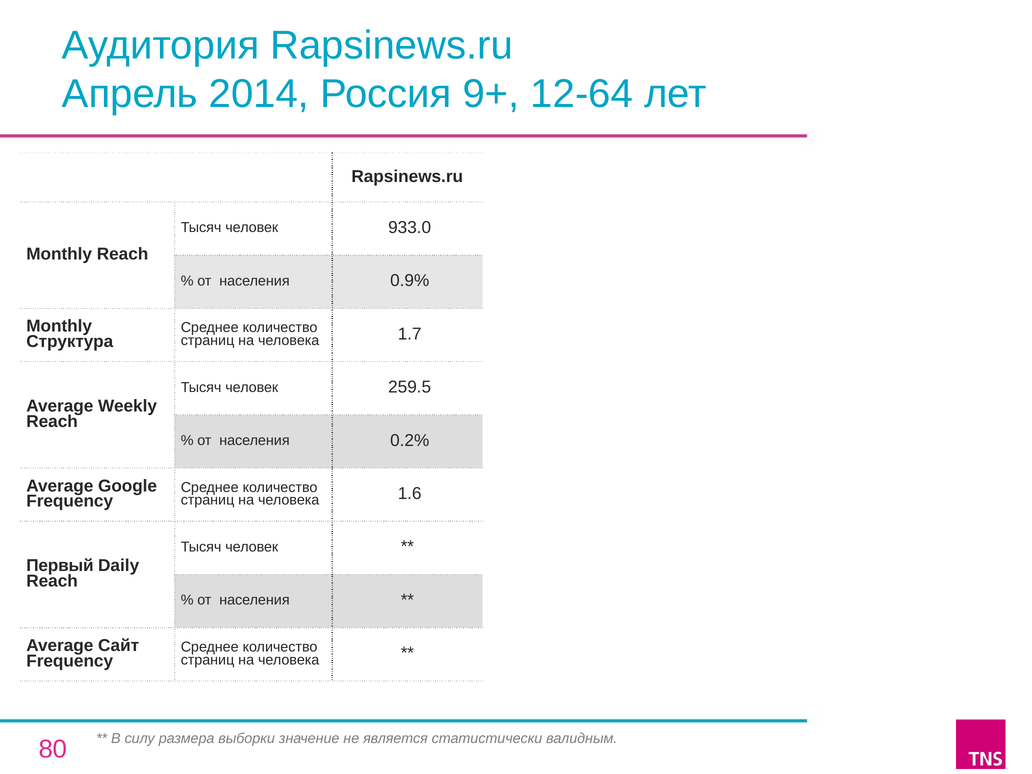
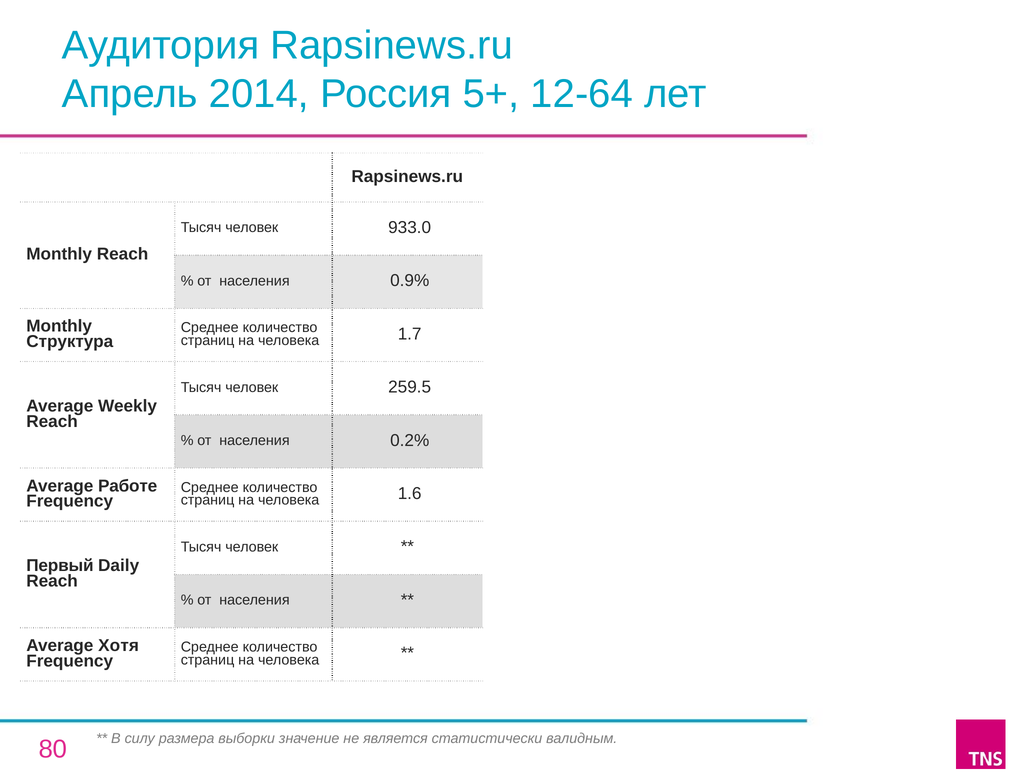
9+: 9+ -> 5+ (491, 94)
Google: Google -> Работе (128, 486)
Сайт: Сайт -> Хотя (119, 646)
